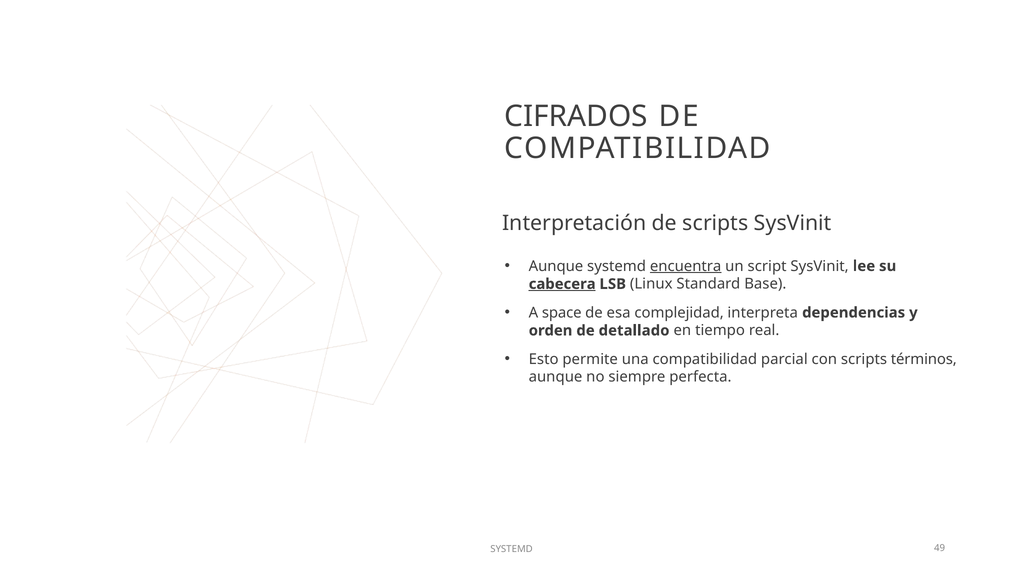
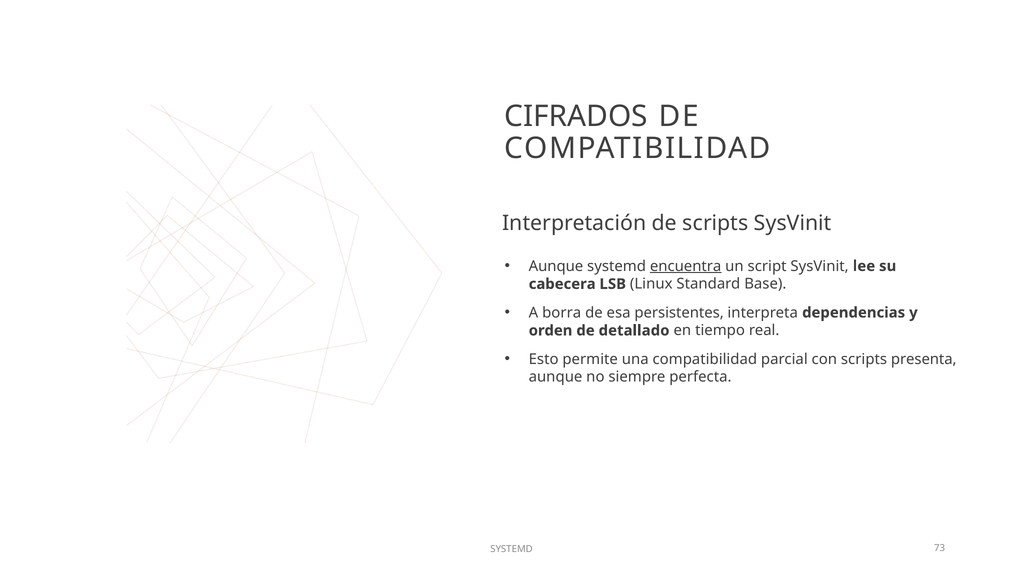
cabecera underline: present -> none (562, 284)
space: space -> borra (562, 313)
complejidad: complejidad -> persistentes (679, 313)
términos: términos -> presenta (924, 359)
49: 49 -> 73 (940, 549)
